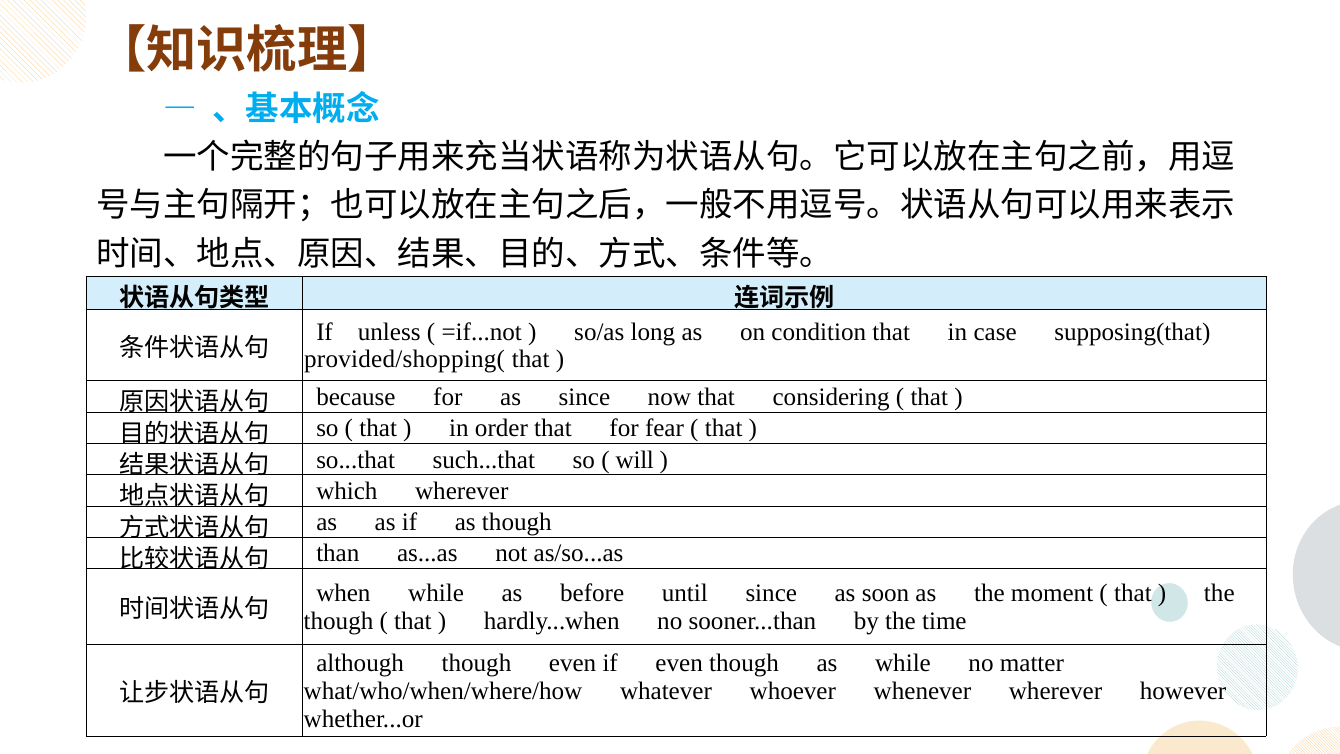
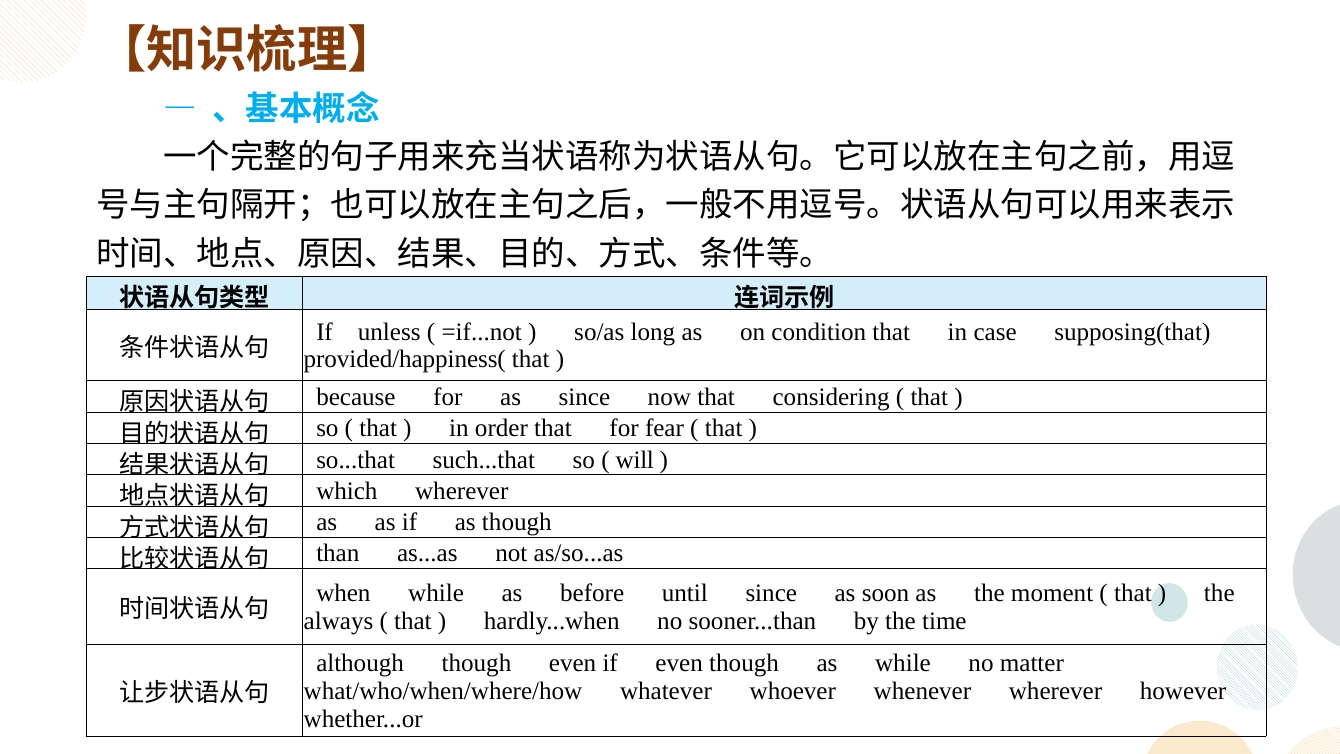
provided/shopping(: provided/shopping( -> provided/happiness( (405, 359)
though: though -> always (339, 621)
